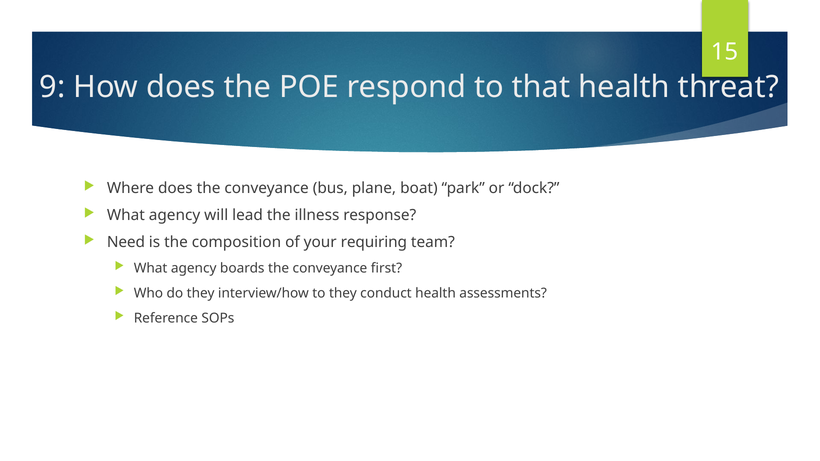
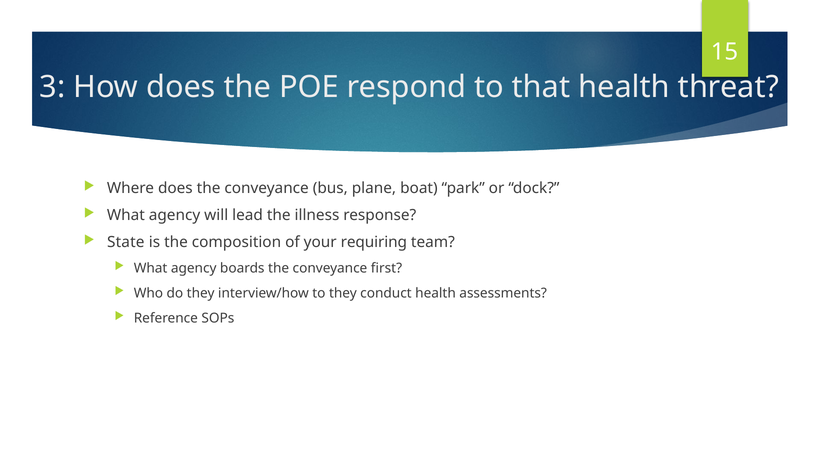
9: 9 -> 3 (52, 87)
Need: Need -> State (126, 242)
